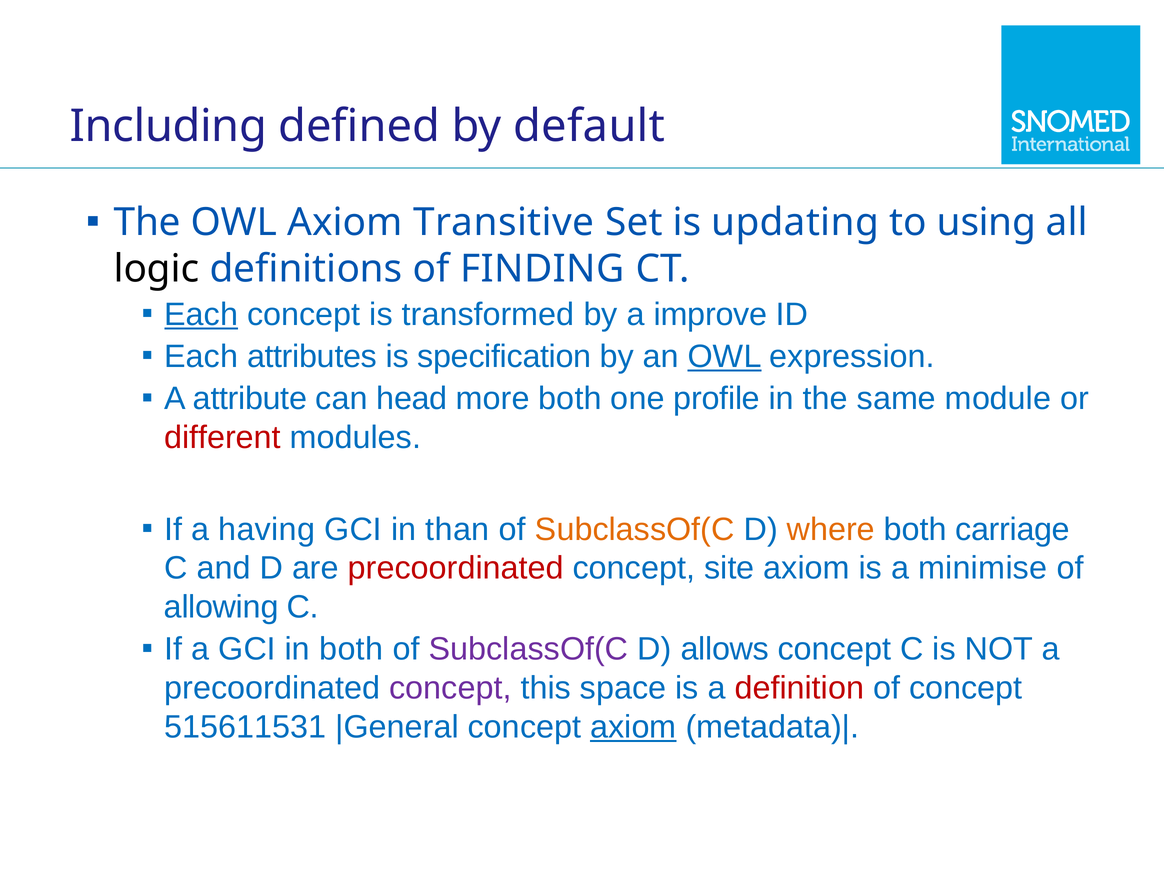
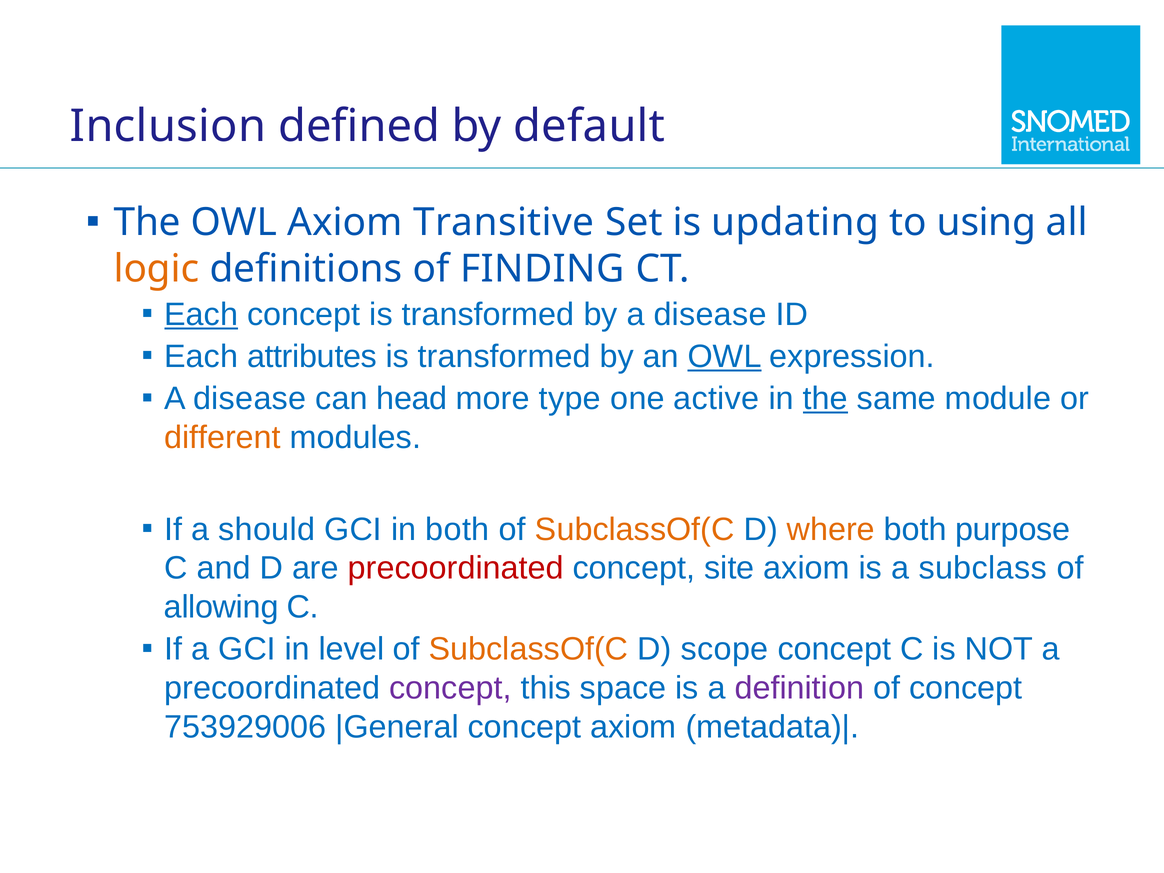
Including: Including -> Inclusion (168, 126)
logic colour: black -> orange (156, 269)
by a improve: improve -> disease (710, 315)
specification: specification -> transformed (504, 357)
attribute: attribute -> disease (250, 399)
more both: both -> type (570, 399)
profile: profile -> active (716, 399)
the underline: none -> present (825, 399)
different colour: red -> orange (223, 438)
having: having -> should (267, 529)
in than: than -> both (457, 529)
carriage: carriage -> purpose (1013, 529)
minimise: minimise -> subclass (983, 568)
in both: both -> level (352, 649)
SubclassOf(C colour: purple -> orange (529, 649)
allows: allows -> scope (724, 649)
definition colour: red -> purple (799, 688)
515611531: 515611531 -> 753929006 (245, 727)
axiom underline: present -> none (633, 727)
